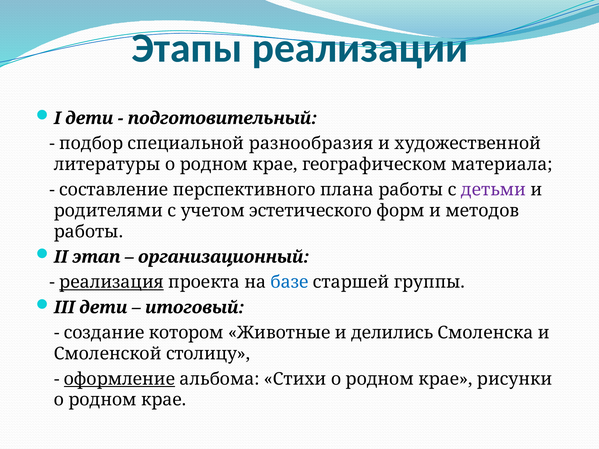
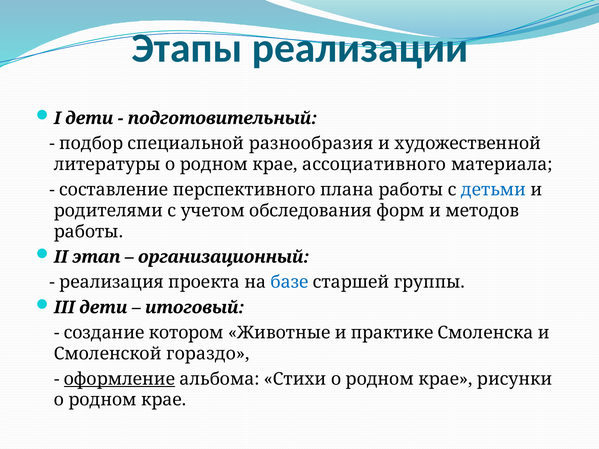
географическом: географическом -> ассоциативного (374, 165)
детьми colour: purple -> blue (493, 190)
эстетического: эстетического -> обследования (311, 211)
реализация underline: present -> none (112, 282)
делились: делились -> практике (392, 333)
столицу: столицу -> гораздо (208, 354)
